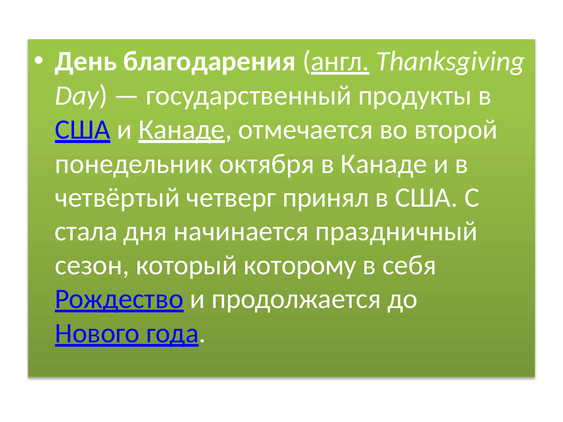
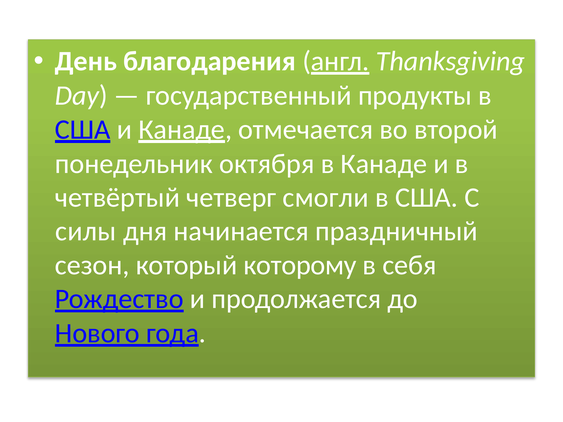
принял: принял -> смогли (326, 198)
стала: стала -> силы (86, 231)
